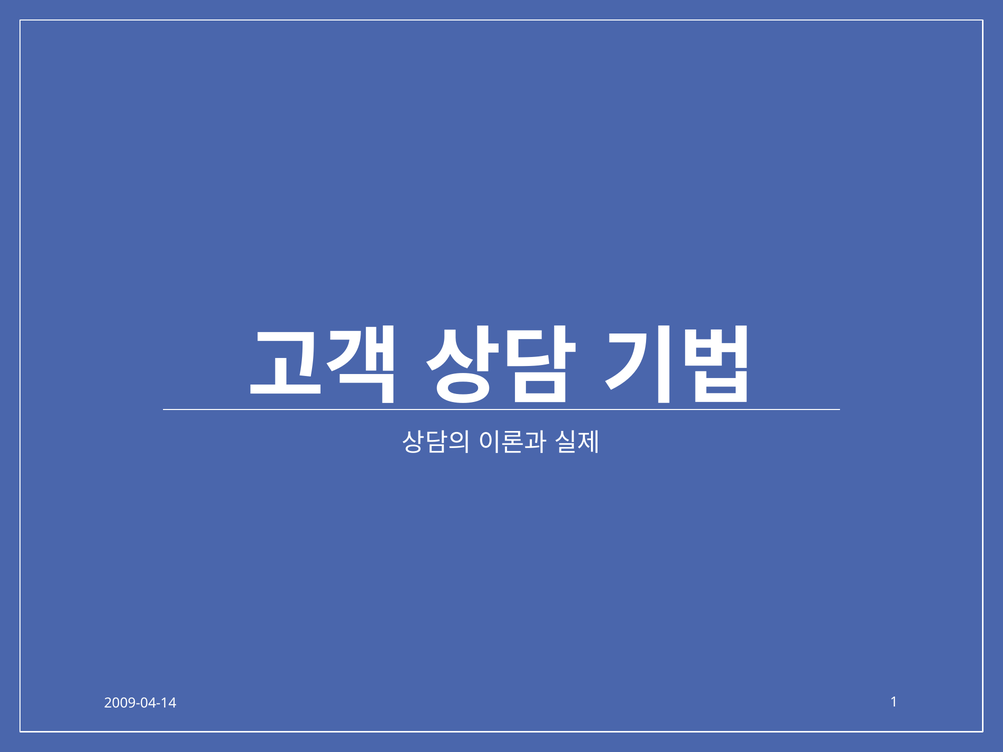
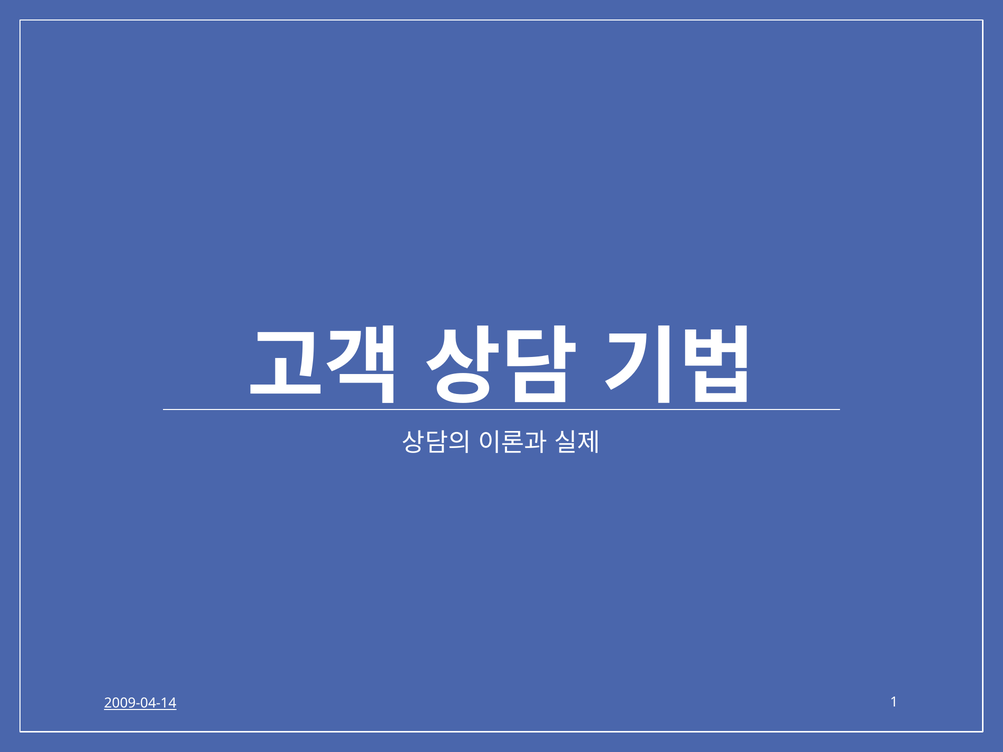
2009-04-14 underline: none -> present (140, 704)
